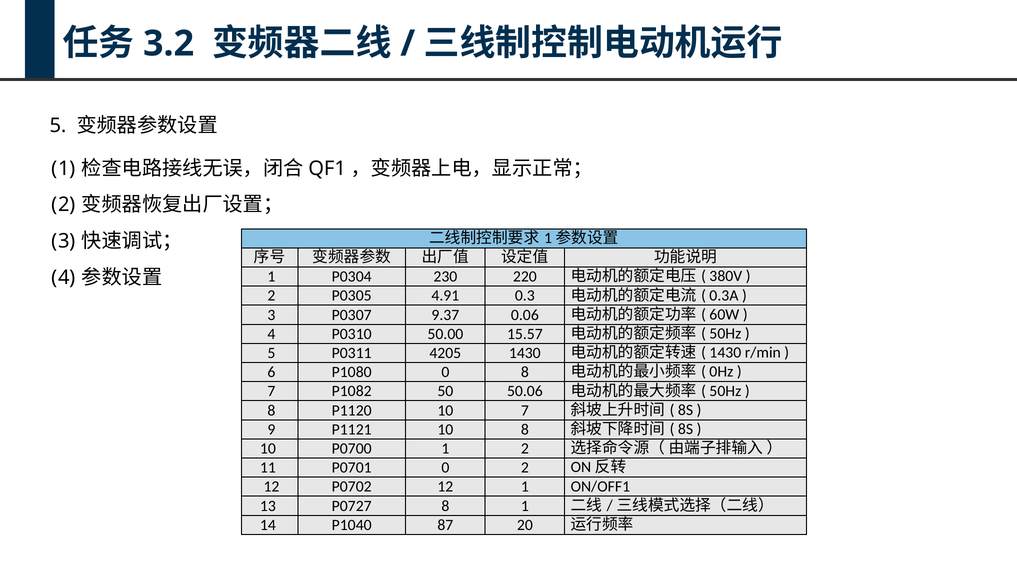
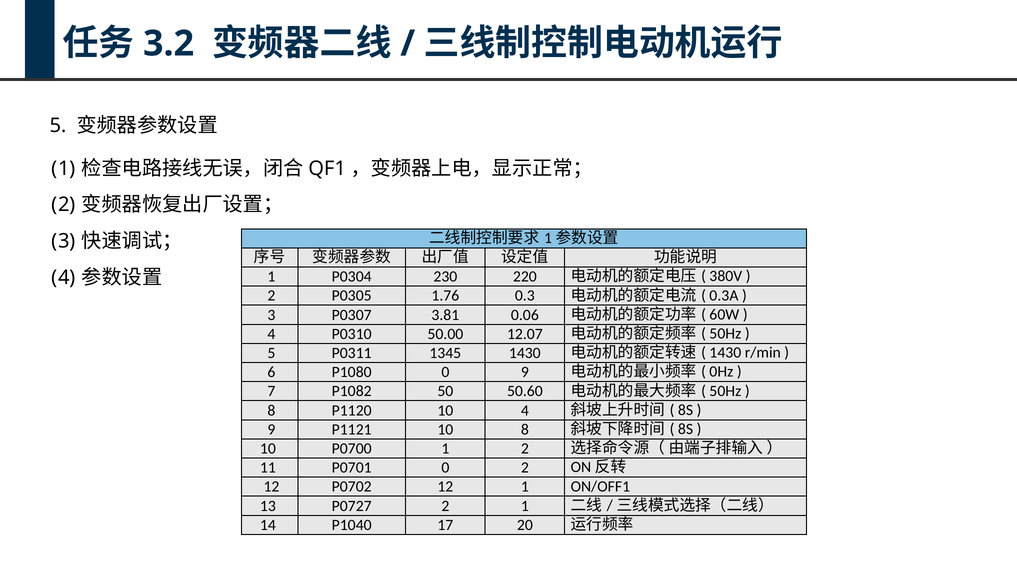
4.91: 4.91 -> 1.76 (445, 296)
9.37: 9.37 -> 3.81 (445, 315)
15.57: 15.57 -> 12.07 (525, 334)
4205: 4205 -> 1345 (445, 353)
0 8: 8 -> 9 (525, 372)
50.06: 50.06 -> 50.60 (525, 391)
10 7: 7 -> 4 (525, 410)
P0727 8: 8 -> 2 (445, 506)
87: 87 -> 17 (445, 525)
